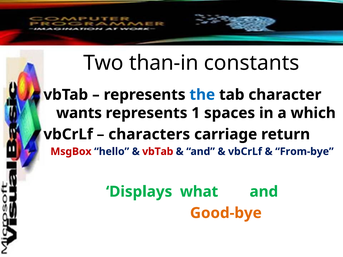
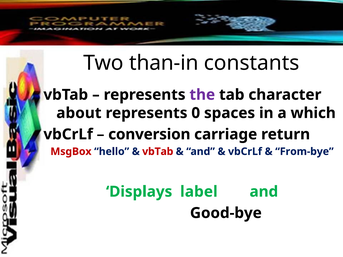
the colour: blue -> purple (202, 95)
wants: wants -> about (79, 113)
1: 1 -> 0 (196, 113)
characters: characters -> conversion (149, 134)
what: what -> label (199, 192)
Good-bye colour: orange -> black (226, 213)
